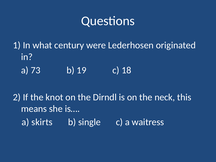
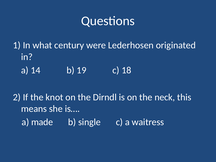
73: 73 -> 14 (36, 70)
skirts: skirts -> made (42, 122)
